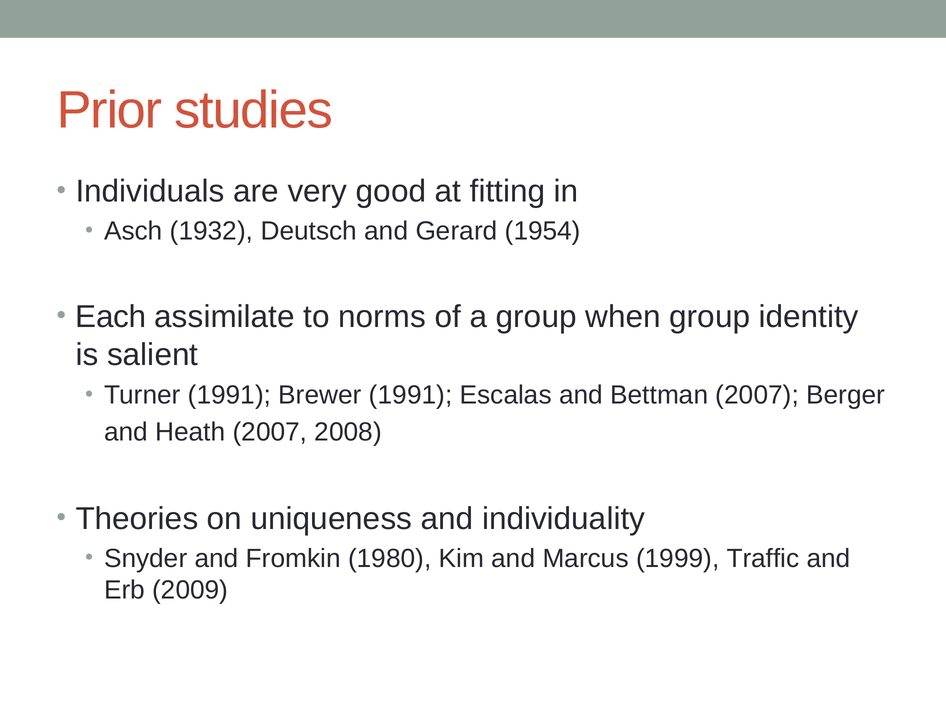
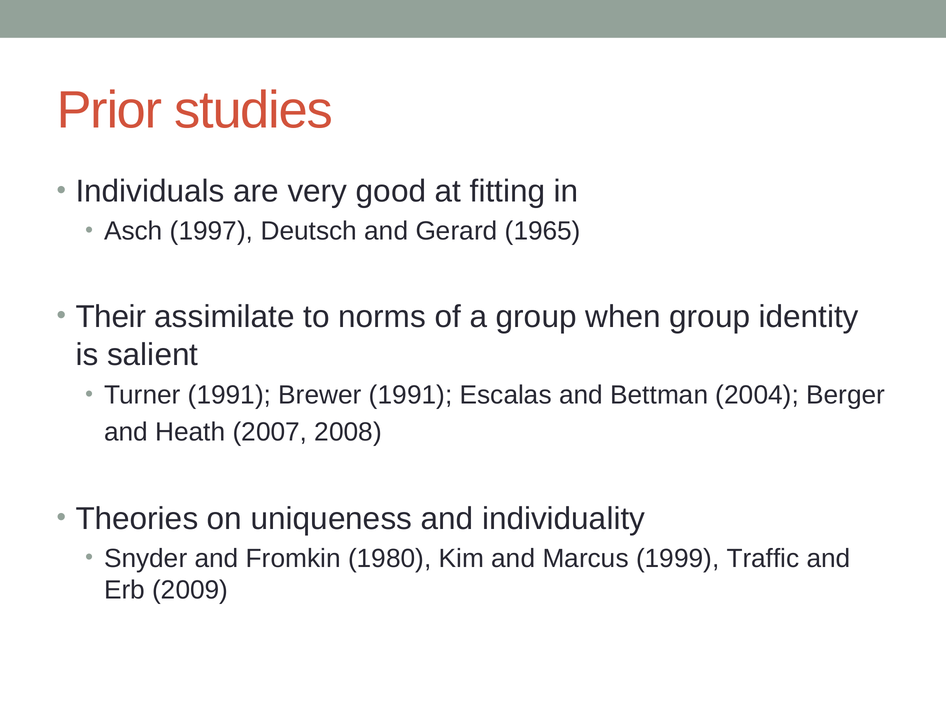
1932: 1932 -> 1997 (211, 231)
1954: 1954 -> 1965 (543, 231)
Each: Each -> Their (111, 317)
Bettman 2007: 2007 -> 2004 (757, 395)
